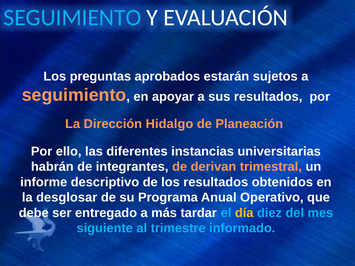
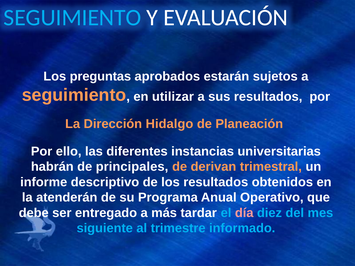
apoyar: apoyar -> utilizar (173, 97)
integrantes: integrantes -> principales (132, 167)
desglosar: desglosar -> atenderán (67, 198)
día colour: yellow -> pink (244, 213)
